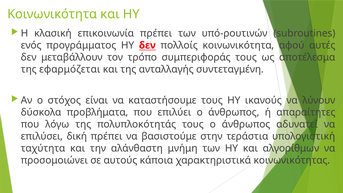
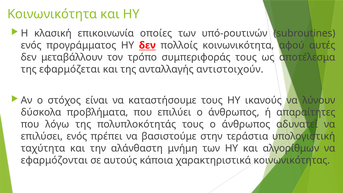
επικοινωνία πρέπει: πρέπει -> οποίες (156, 33)
συντεταγμένη: συντεταγμένη -> αντιστοιχούν (230, 69)
επιλύσει δική: δική -> ενός (77, 136)
προσομοιώνει: προσομοιώνει -> εφαρμόζονται (54, 160)
